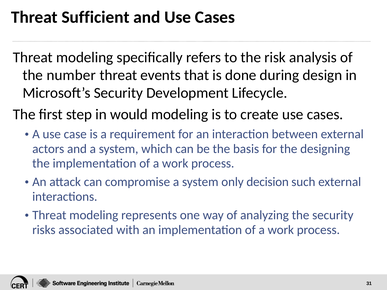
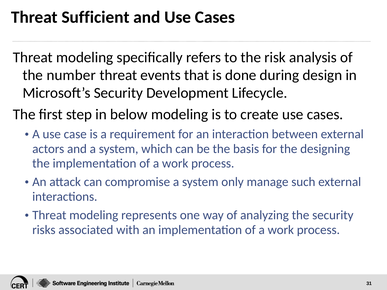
would: would -> below (129, 114)
decision: decision -> manage (268, 182)
